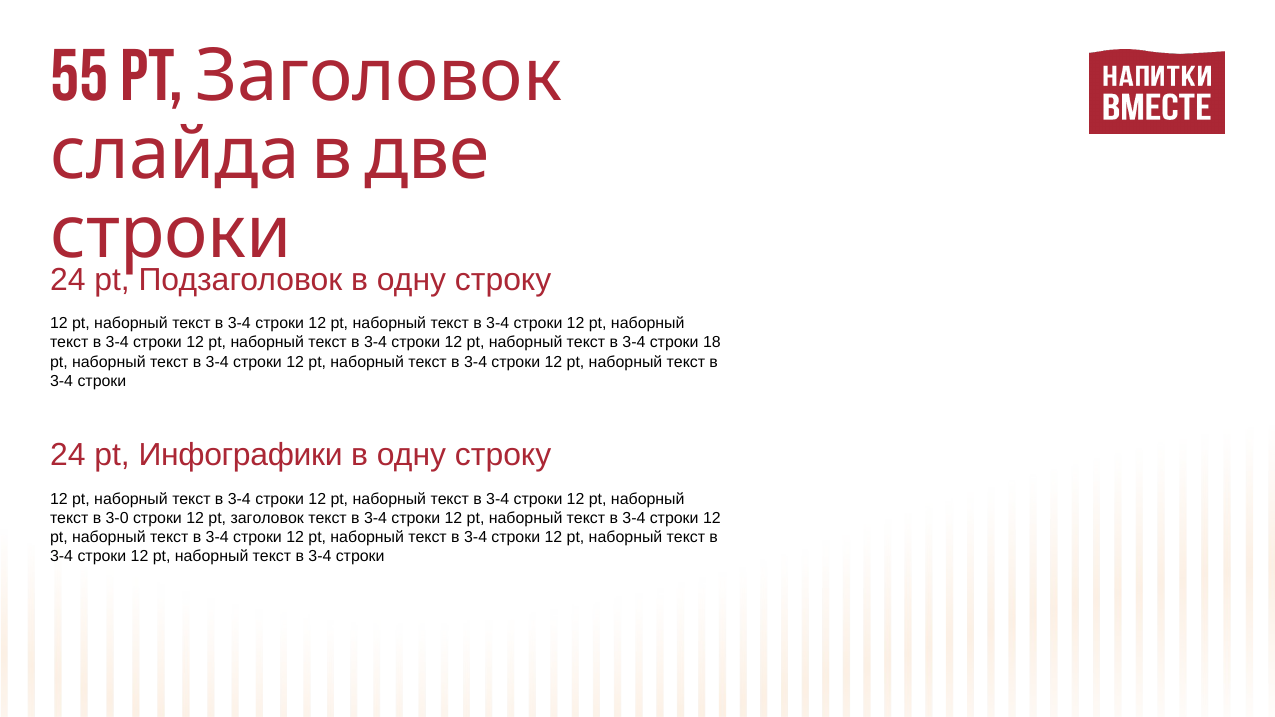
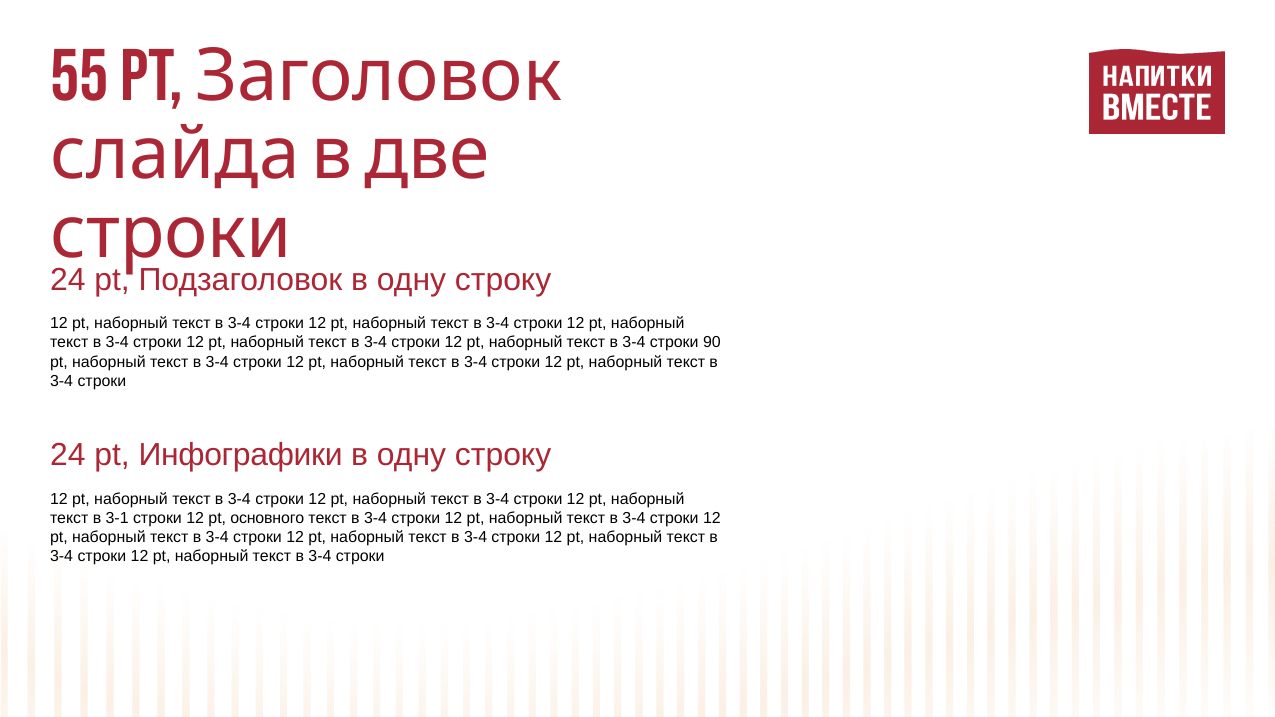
18: 18 -> 90 (712, 343)
3-0: 3-0 -> 3-1 (117, 518)
12 pt заголовок: заголовок -> основного (267, 518)
